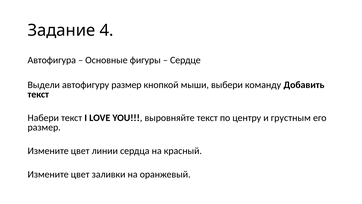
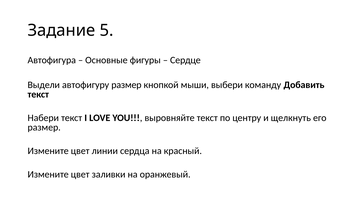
4: 4 -> 5 (107, 30)
грустным: грустным -> щелкнуть (291, 118)
